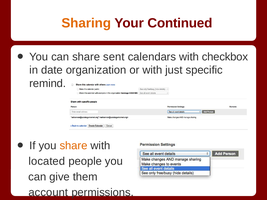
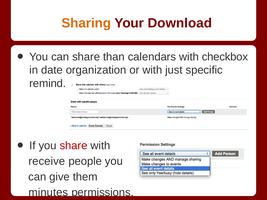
Continued: Continued -> Download (180, 23)
sent: sent -> than (114, 57)
share colour: orange -> red (74, 146)
located: located -> receive (47, 161)
account: account -> minutes (48, 193)
